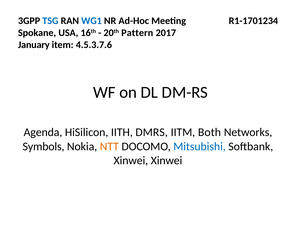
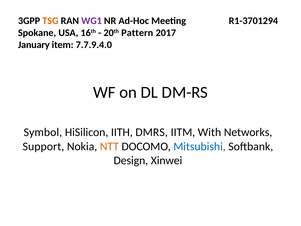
TSG colour: blue -> orange (50, 21)
WG1 colour: blue -> purple (92, 21)
R1-1701234: R1-1701234 -> R1-3701294 (253, 21)
4.5.3.7.6: 4.5.3.7.6 -> 7.7.9.4.0 (94, 45)
Agenda: Agenda -> Symbol (43, 132)
Both: Both -> With (209, 132)
Symbols: Symbols -> Support (43, 146)
Xinwei: Xinwei -> Design (131, 160)
